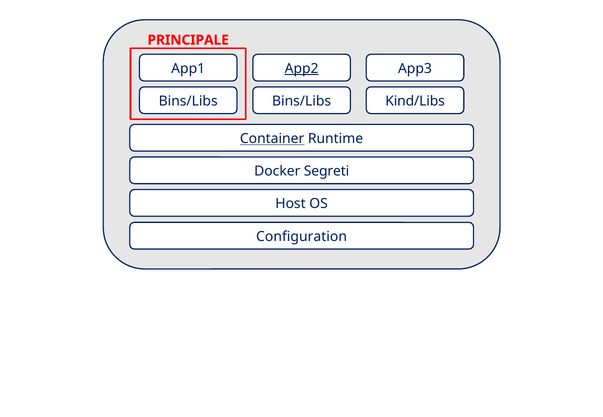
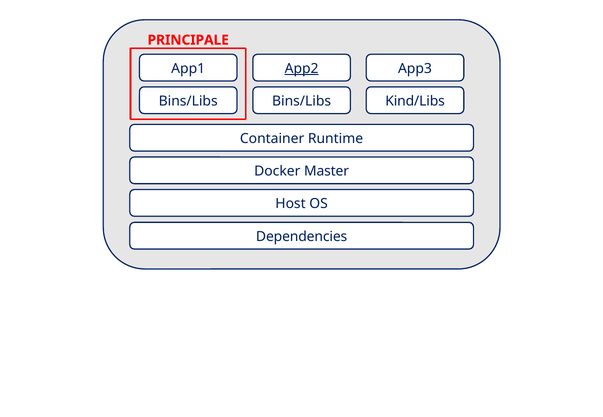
Container underline: present -> none (272, 139)
Segreti: Segreti -> Master (327, 171)
Configuration: Configuration -> Dependencies (302, 237)
